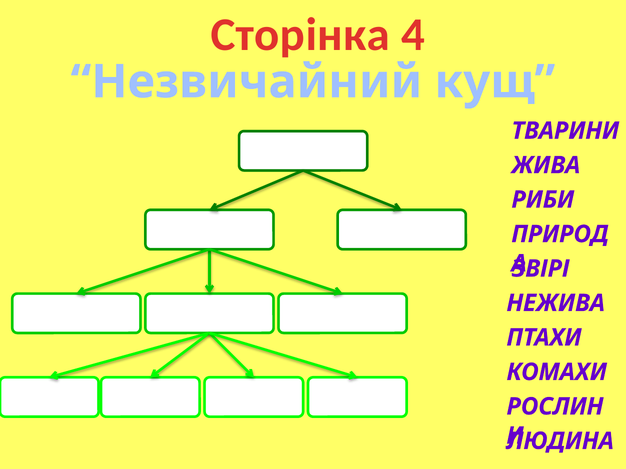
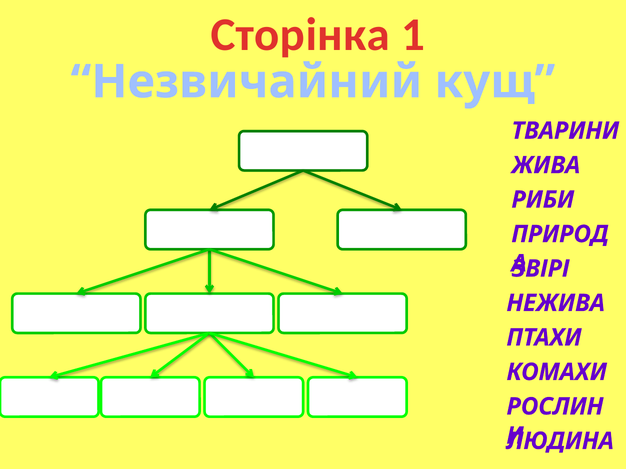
4: 4 -> 1 (413, 35)
